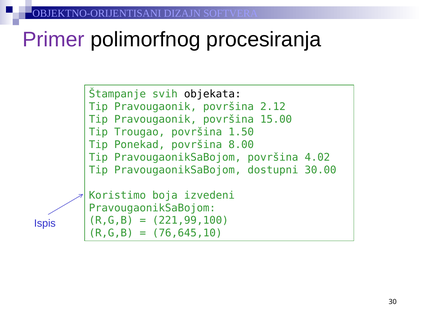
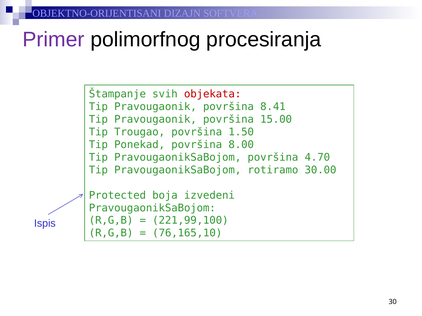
objekata colour: black -> red (213, 94)
2.12: 2.12 -> 8.41 (273, 107)
4.02: 4.02 -> 4.70 (317, 158)
dostupni: dostupni -> rotiramo (273, 170)
Koristimo: Koristimo -> Protected (117, 196)
76,645,10: 76,645,10 -> 76,165,10 (187, 234)
